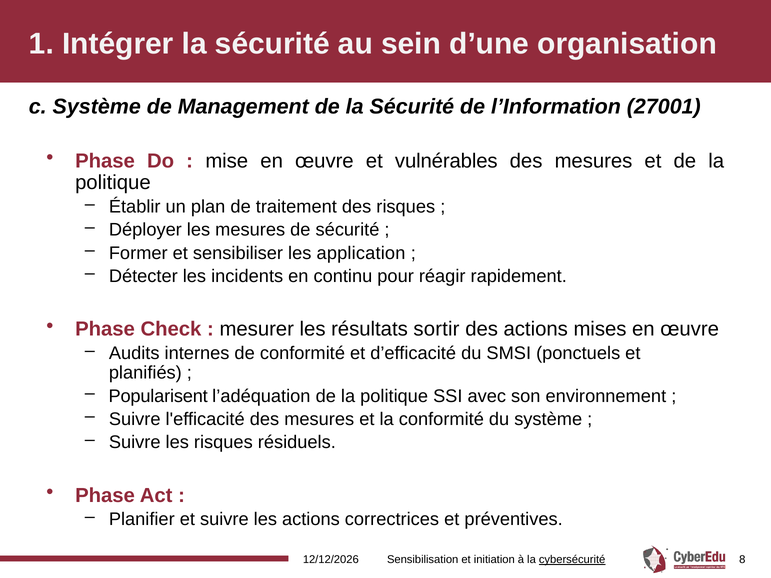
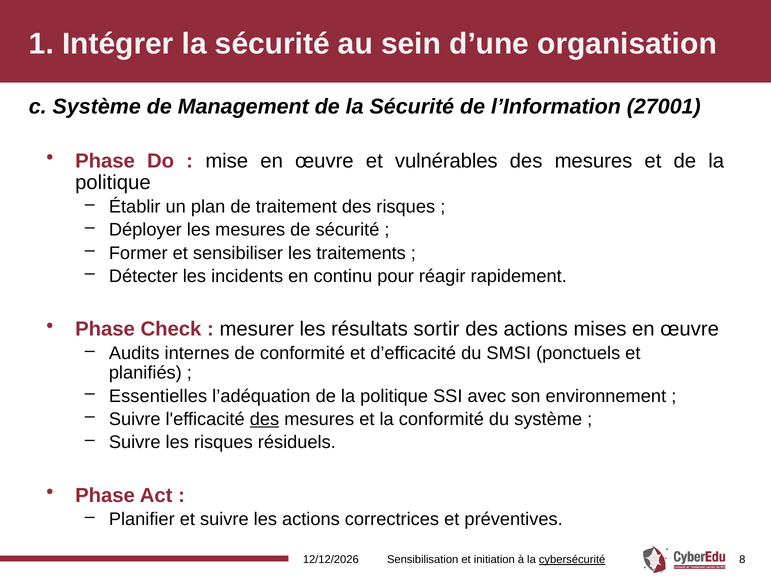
application: application -> traitements (361, 253)
Popularisent: Popularisent -> Essentielles (158, 396)
des underline: none -> present (264, 419)
